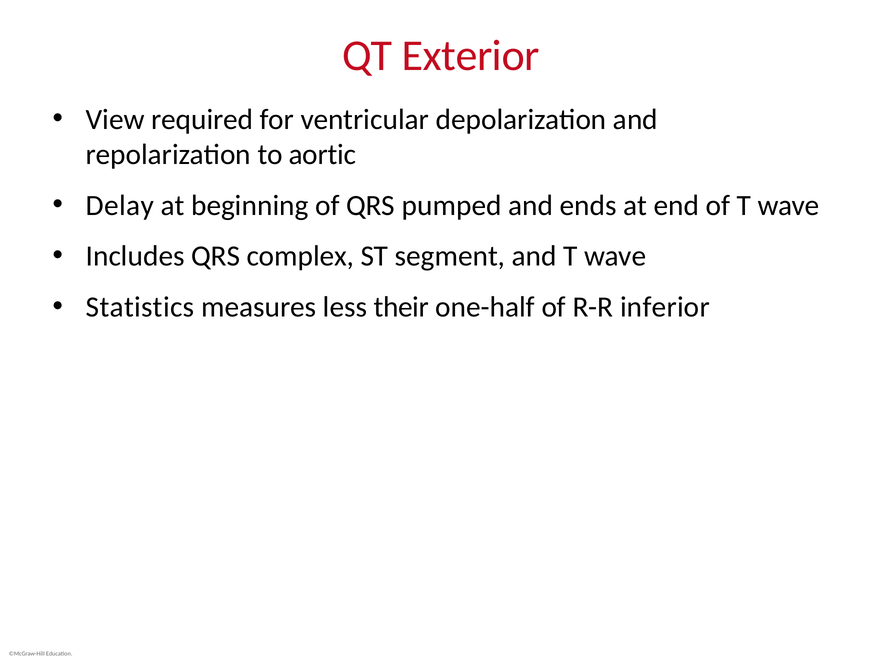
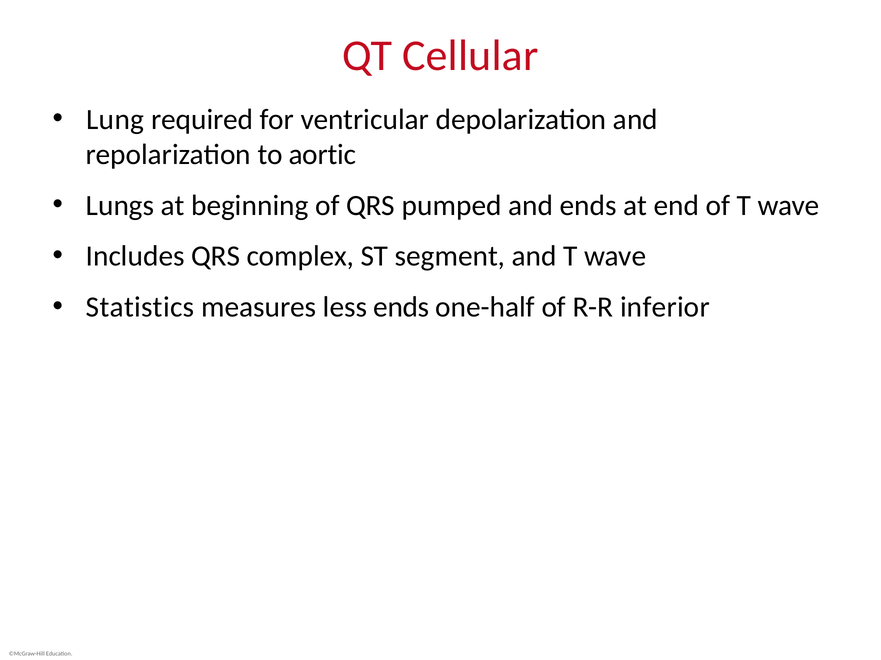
Exterior: Exterior -> Cellular (470, 56)
View: View -> Lung (115, 119)
Delay: Delay -> Lungs (120, 206)
less their: their -> ends (401, 307)
